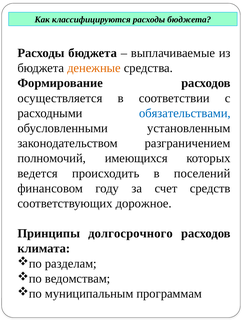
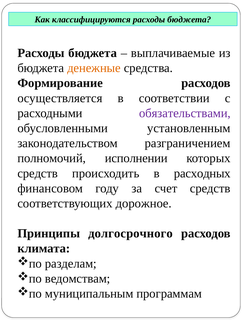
обязательствами colour: blue -> purple (185, 113)
имеющихся: имеющихся -> исполнении (136, 159)
ведется: ведется -> средств (38, 174)
поселений: поселений -> расходных (202, 174)
